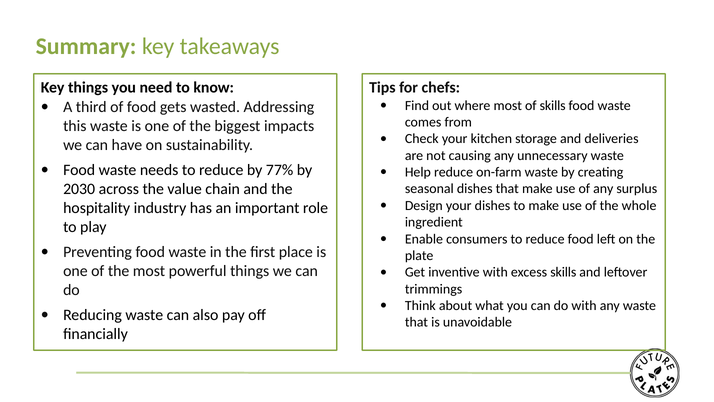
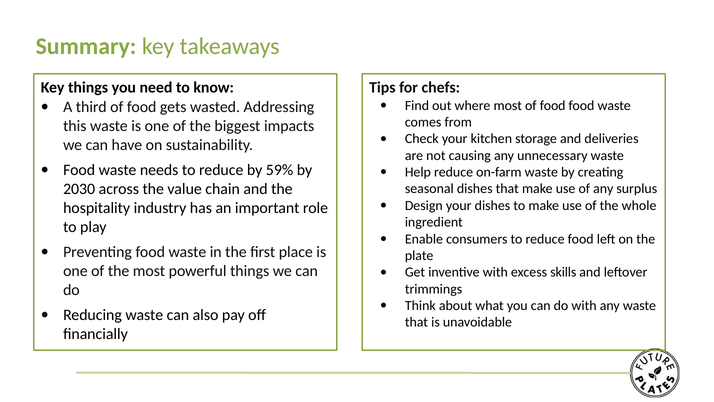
most of skills: skills -> food (553, 105)
77%: 77% -> 59% (280, 170)
